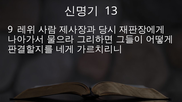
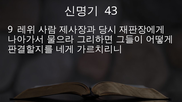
13: 13 -> 43 (111, 11)
